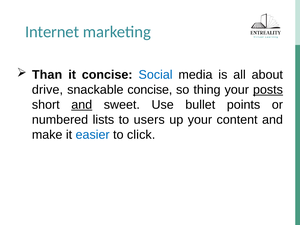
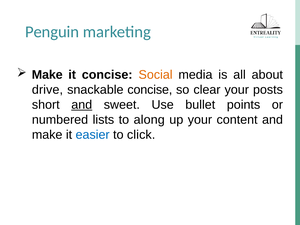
Internet: Internet -> Penguin (52, 32)
Than: Than -> Make (47, 75)
Social colour: blue -> orange (156, 75)
thing: thing -> clear (207, 90)
posts underline: present -> none (268, 90)
users: users -> along (149, 120)
